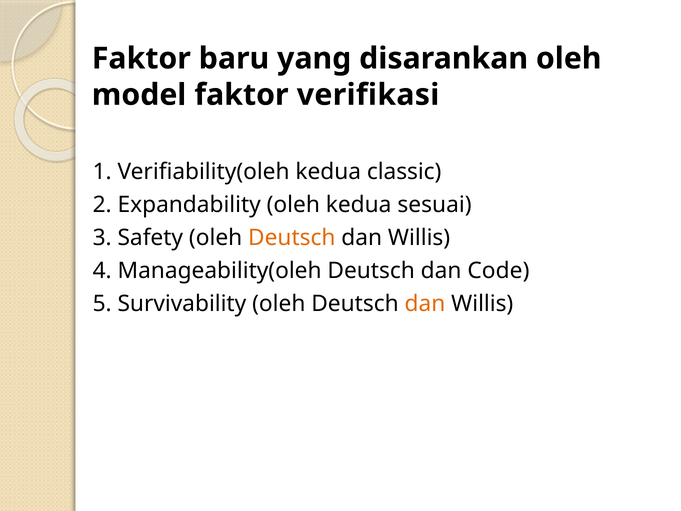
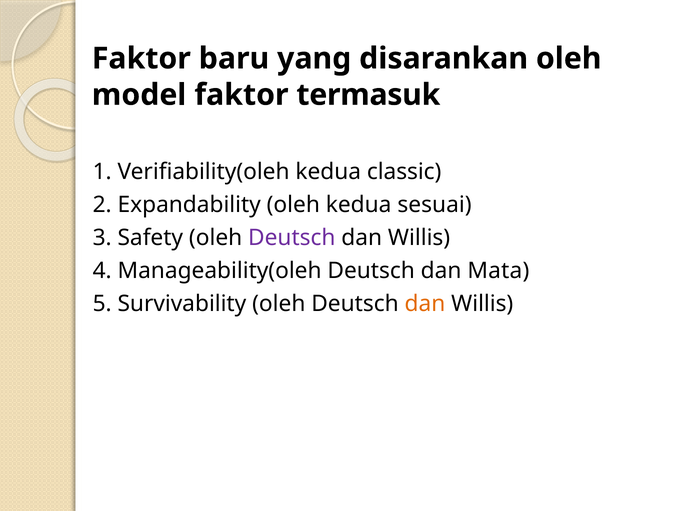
verifikasi: verifikasi -> termasuk (368, 95)
Deutsch colour: orange -> purple (292, 238)
Code: Code -> Mata (498, 271)
